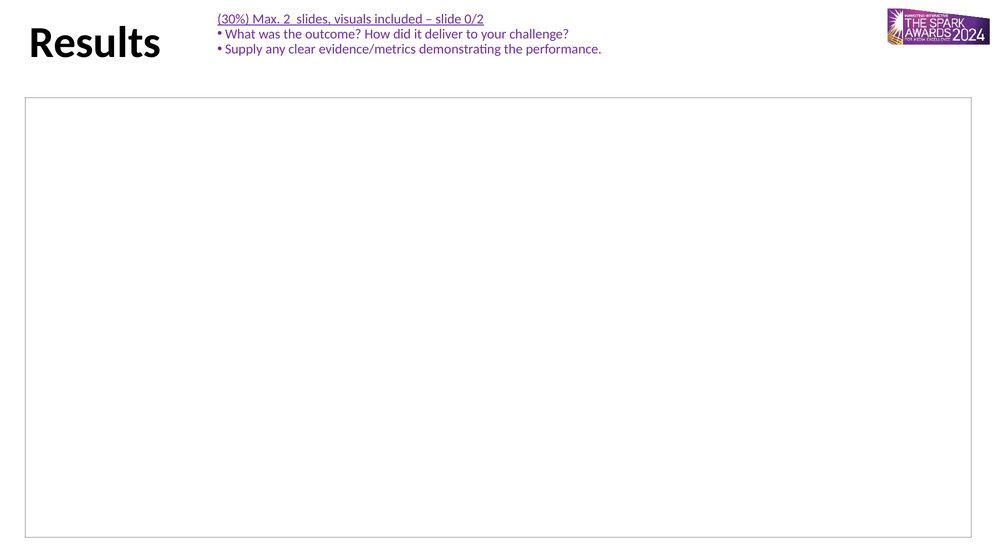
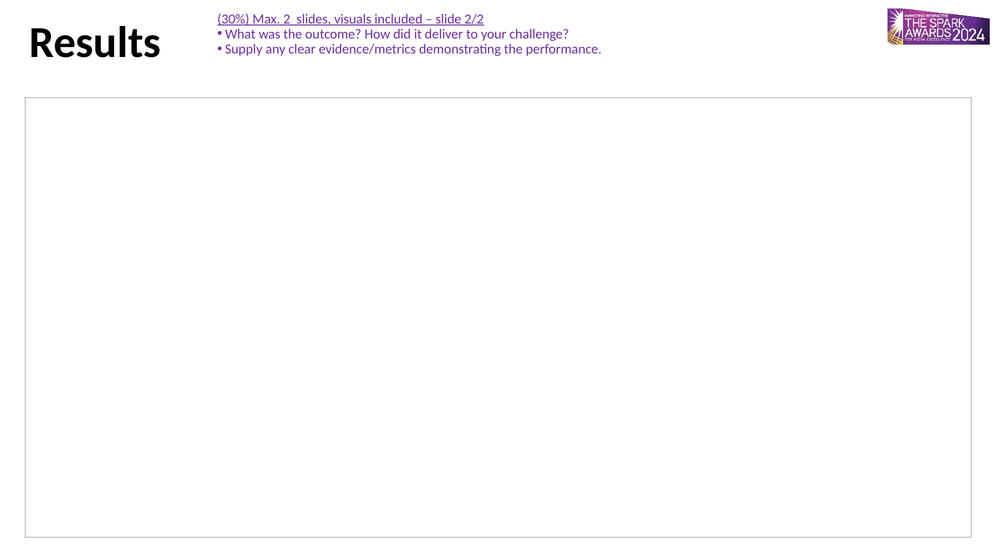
0/2: 0/2 -> 2/2 (474, 19)
